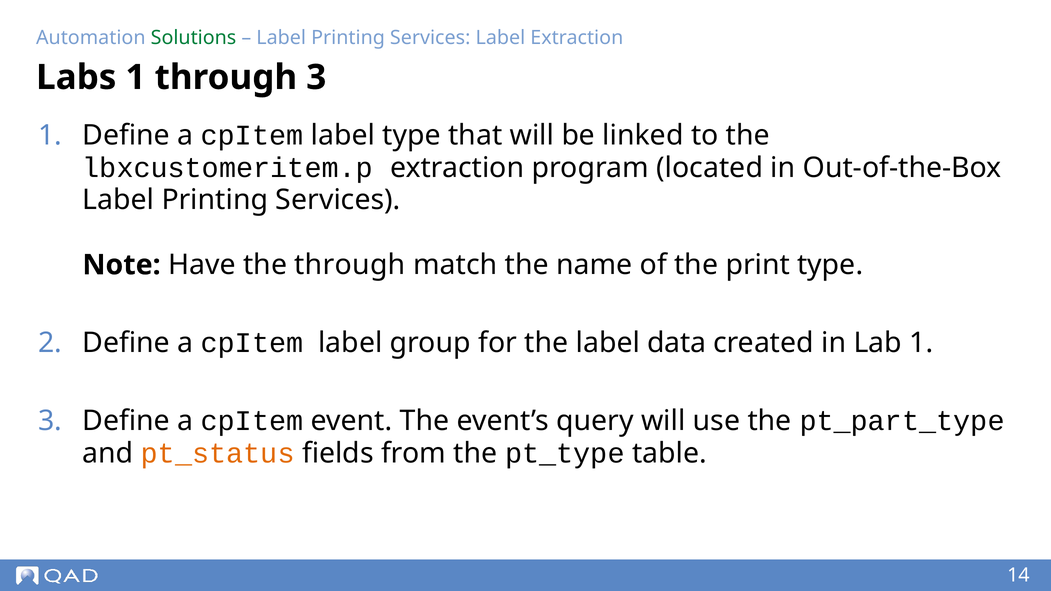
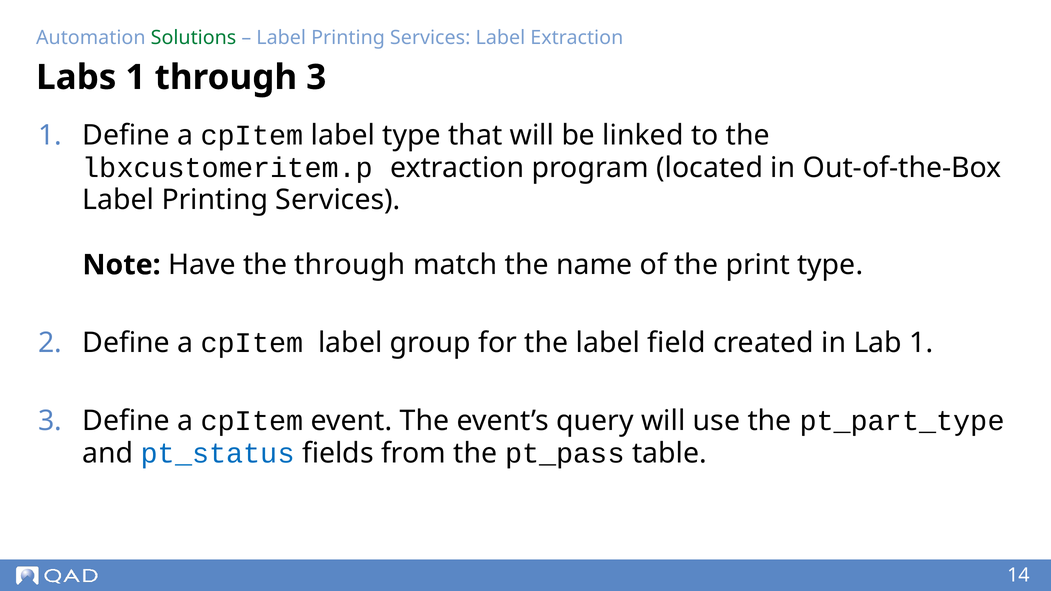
data: data -> field (677, 343)
pt_status colour: orange -> blue (218, 453)
pt_type: pt_type -> pt_pass (565, 453)
